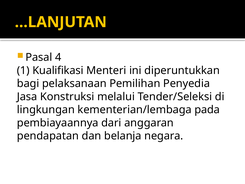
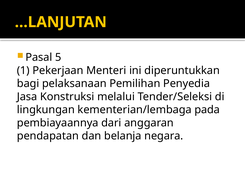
4: 4 -> 5 (58, 57)
Kualifikasi: Kualifikasi -> Pekerjaan (58, 70)
